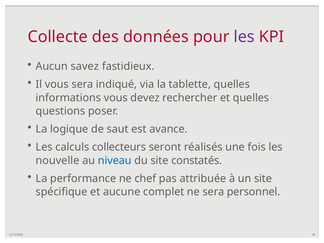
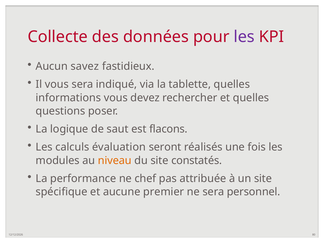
avance: avance -> flacons (168, 129)
collecteurs: collecteurs -> évaluation (119, 147)
nouvelle: nouvelle -> modules (58, 160)
niveau colour: blue -> orange (115, 160)
complet: complet -> premier (164, 192)
